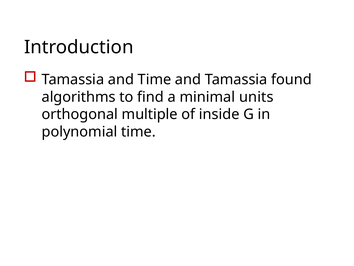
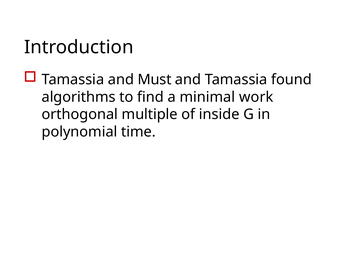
and Time: Time -> Must (155, 79)
units: units -> work (256, 97)
